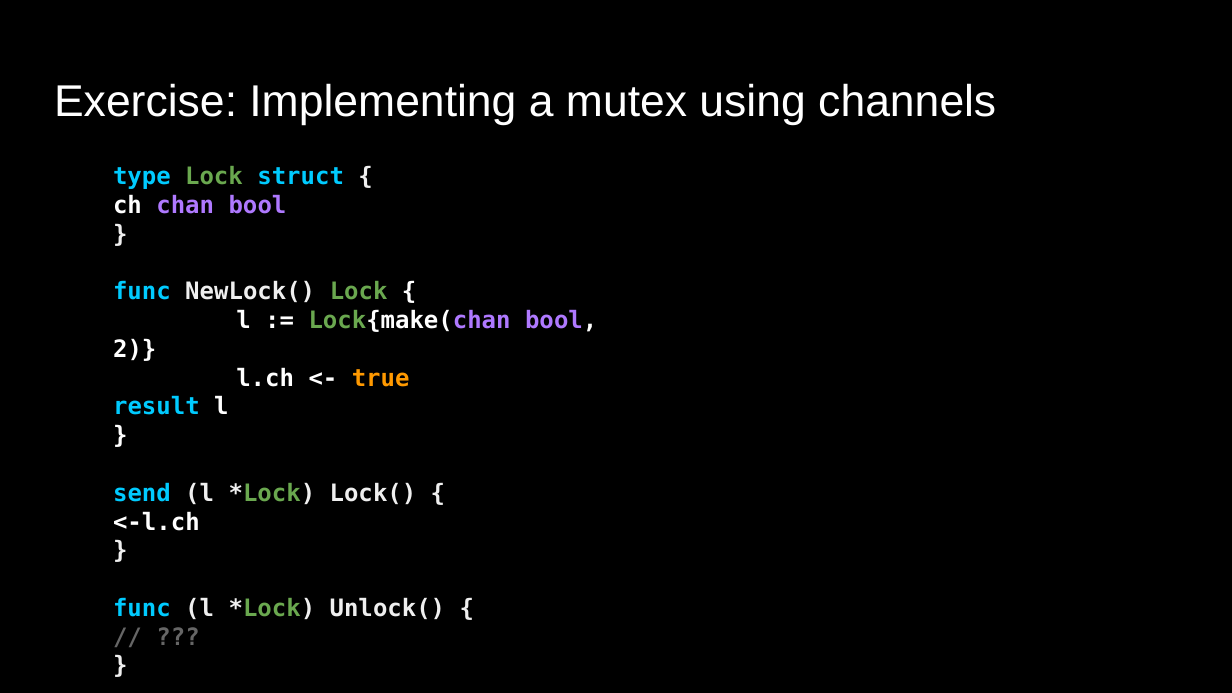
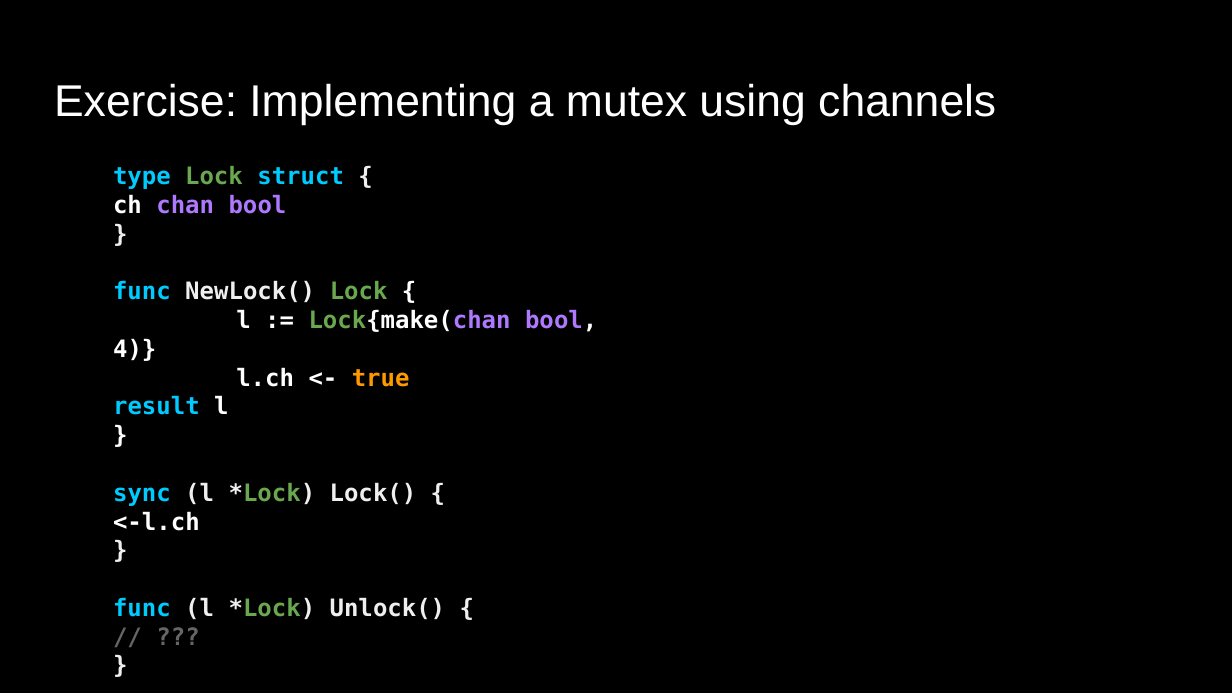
2: 2 -> 4 (135, 350)
send: send -> sync (142, 493)
